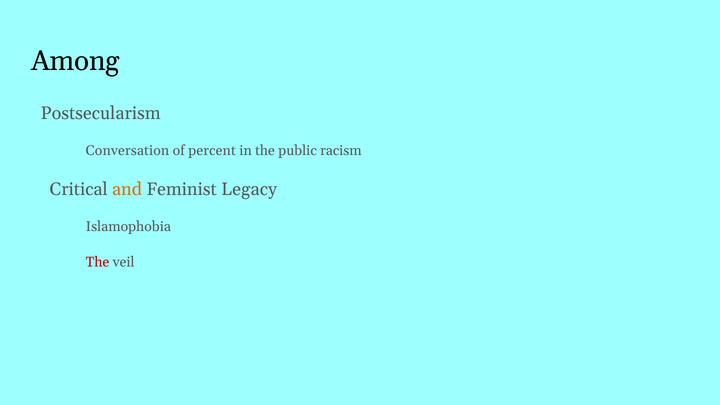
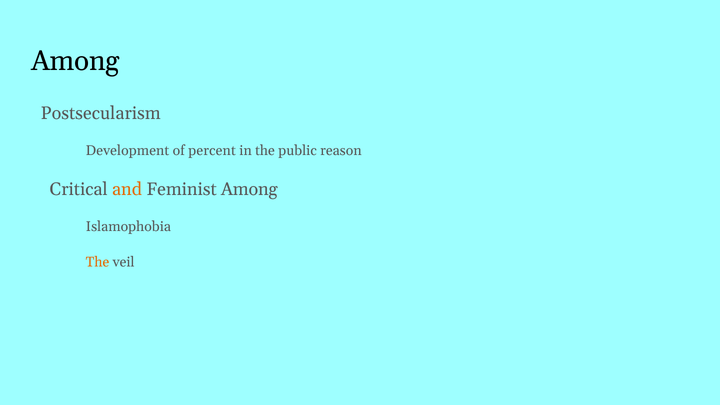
Conversation: Conversation -> Development (128, 151)
racism: racism -> reason (341, 151)
Feminist Legacy: Legacy -> Among (249, 189)
The colour: red -> orange (98, 262)
